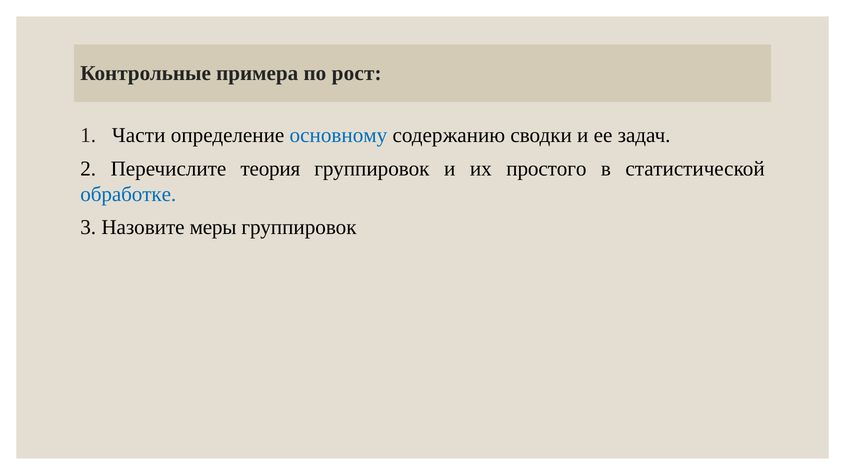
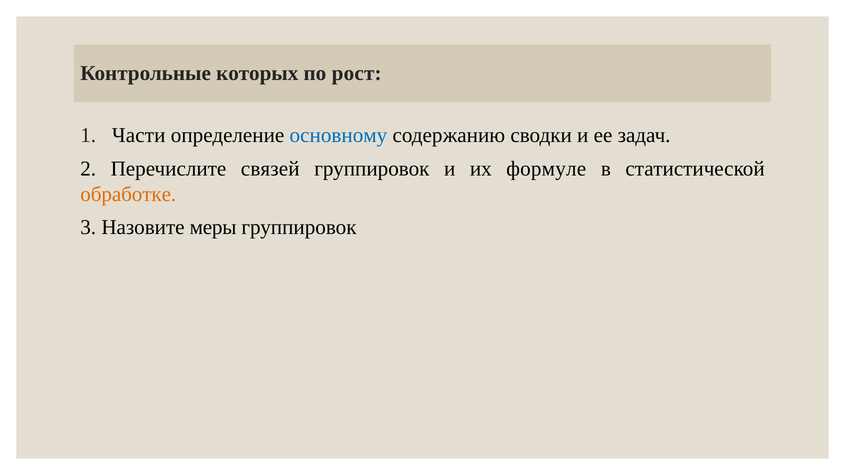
примера: примера -> которых (257, 73)
теория: теория -> связей (270, 169)
простого: простого -> формуле (546, 169)
обработке colour: blue -> orange (128, 194)
